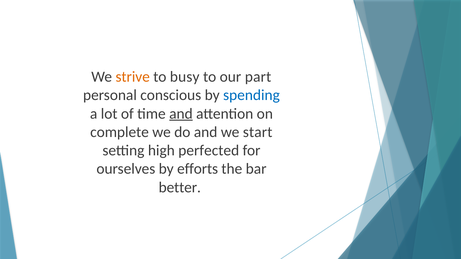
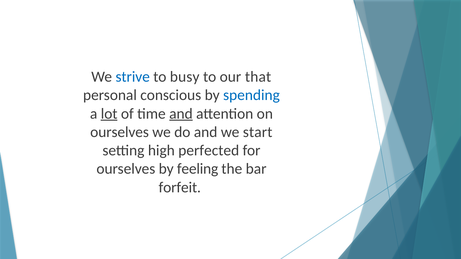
strive colour: orange -> blue (133, 77)
part: part -> that (258, 77)
lot underline: none -> present (109, 114)
complete: complete -> ourselves (120, 132)
efforts: efforts -> feeling (198, 169)
better: better -> forfeit (180, 188)
